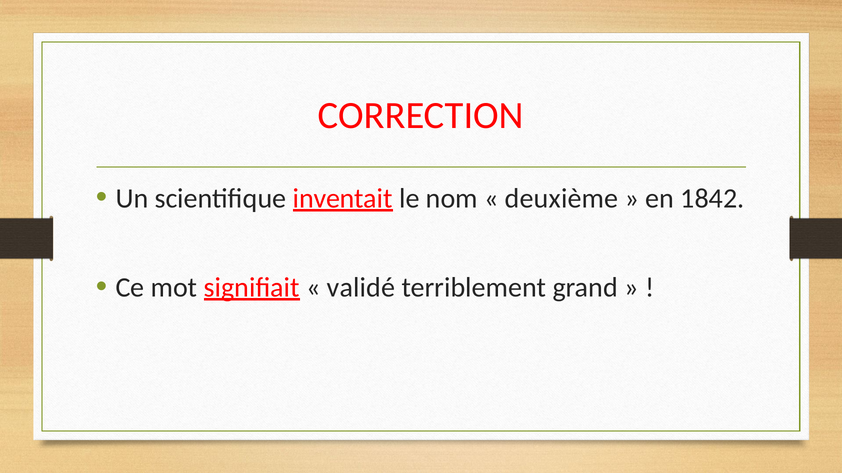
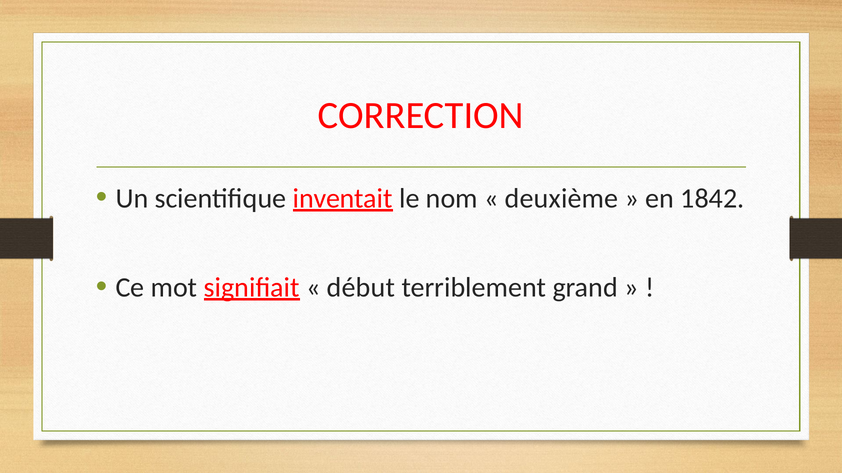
validé: validé -> début (361, 288)
